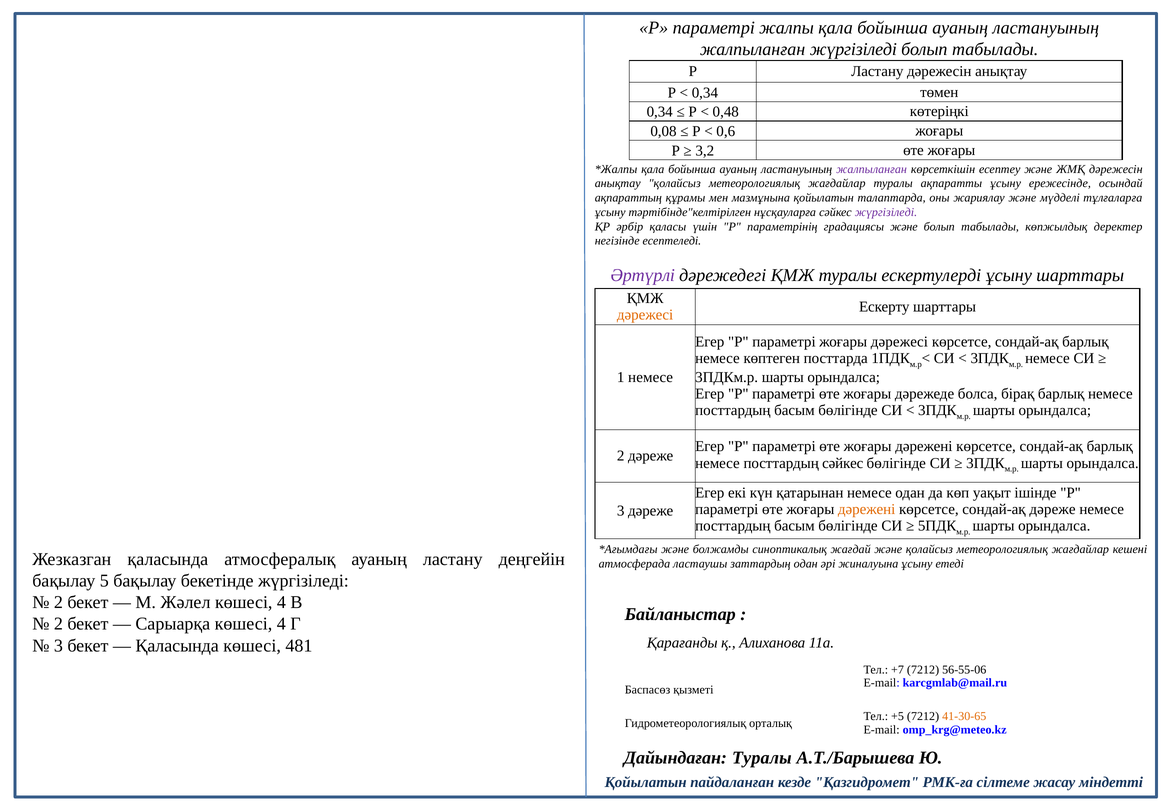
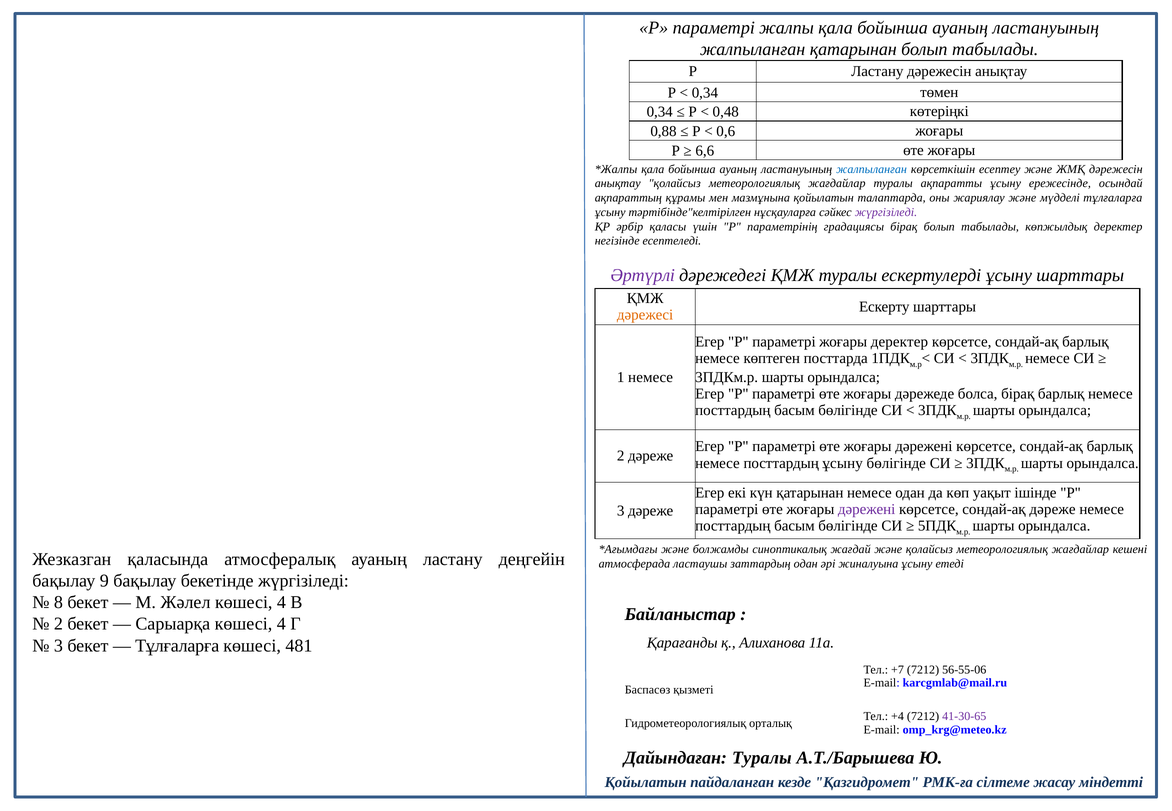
жалпыланған жүргізіледі: жүргізіледі -> қатарынан (853, 49)
0,08: 0,08 -> 0,88 (663, 131)
3,2: 3,2 -> 6,6 (705, 151)
жалпыланған colour: purple -> blue (872, 169)
градациясы және: және -> бірақ (904, 227)
жоғары дәрежесі: дәрежесі -> деректер (899, 342)
посттардың сәйкес: сәйкес -> ұсыну (843, 463)
дәрежені colour: orange -> purple (867, 510)
5: 5 -> 9 (104, 581)
2: 2 -> 8 (58, 603)
Қаласында: Қаласында -> Тұлғаларға (177, 646)
+5: +5 -> +4 (898, 717)
41-30-65 colour: orange -> purple (964, 717)
